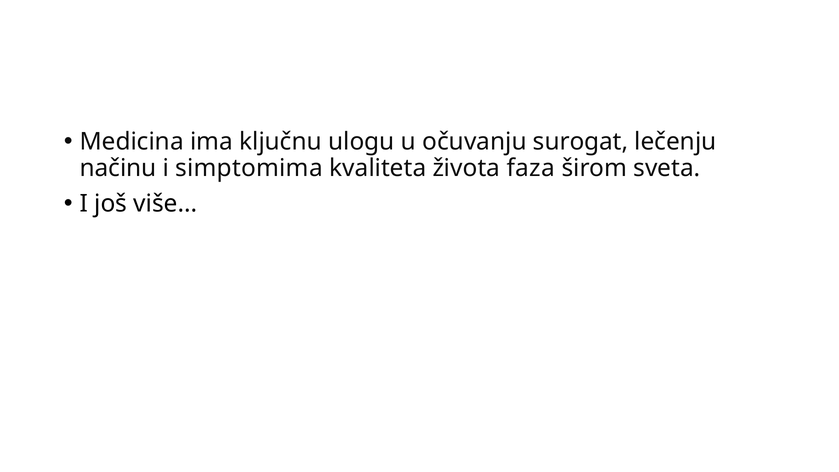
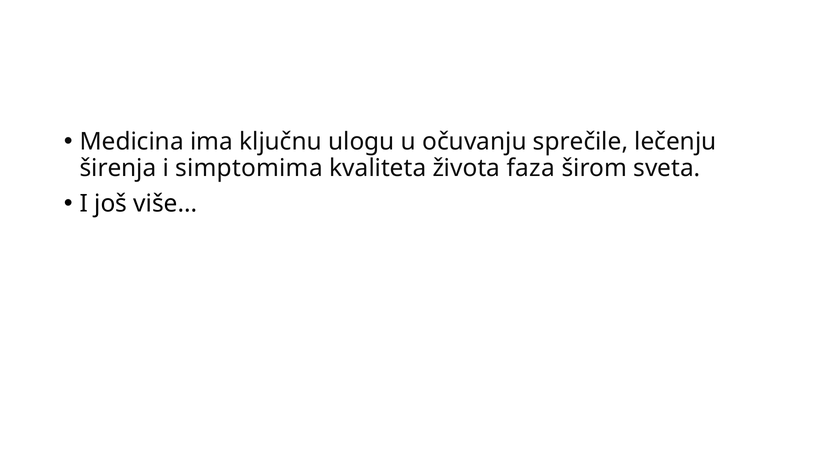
surogat: surogat -> sprečile (581, 142)
načinu: načinu -> širenja (118, 168)
